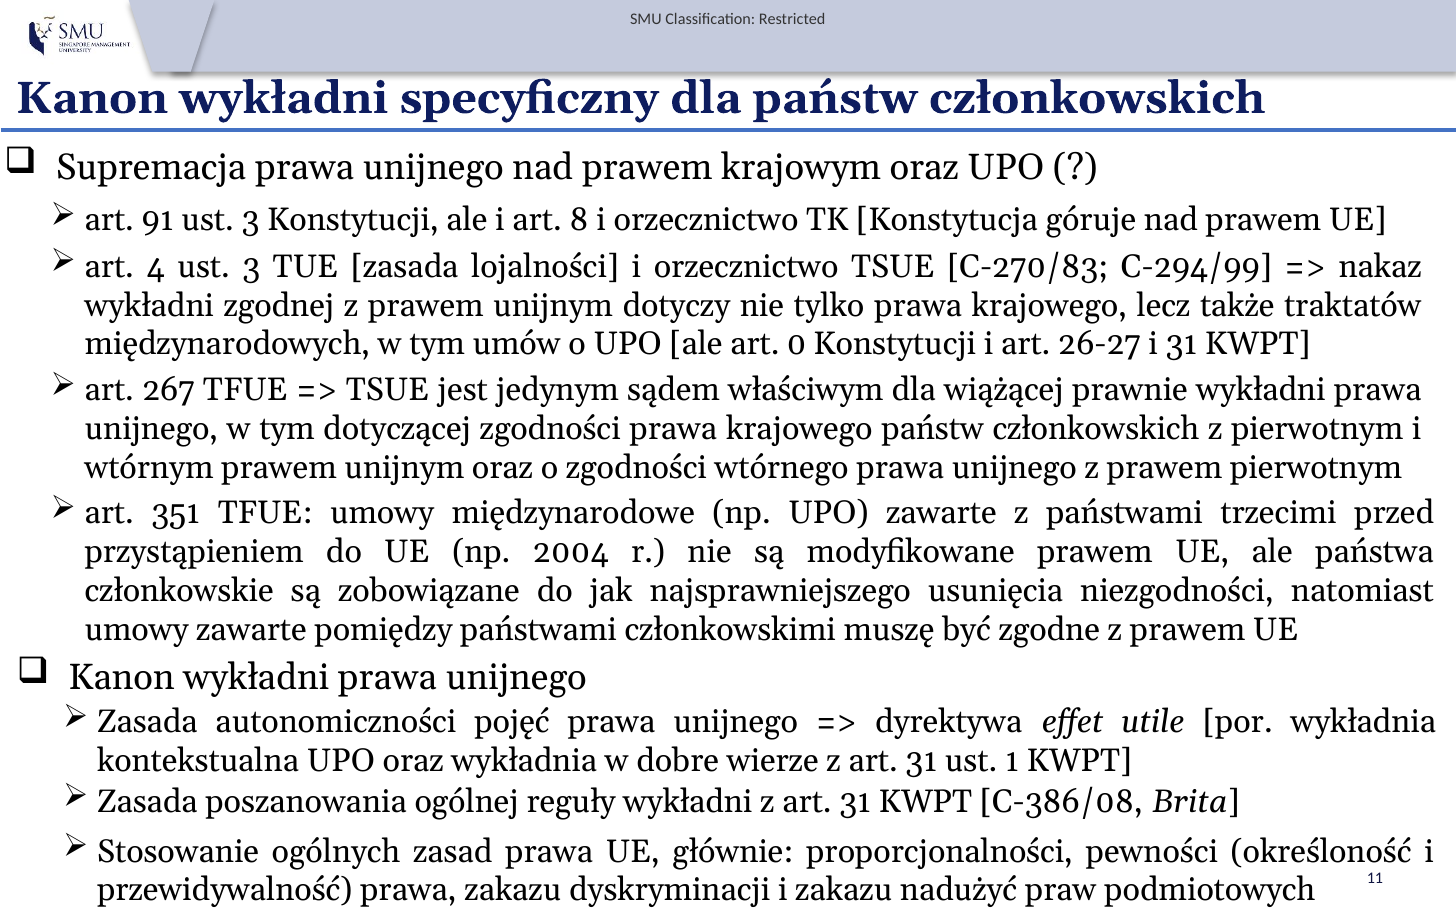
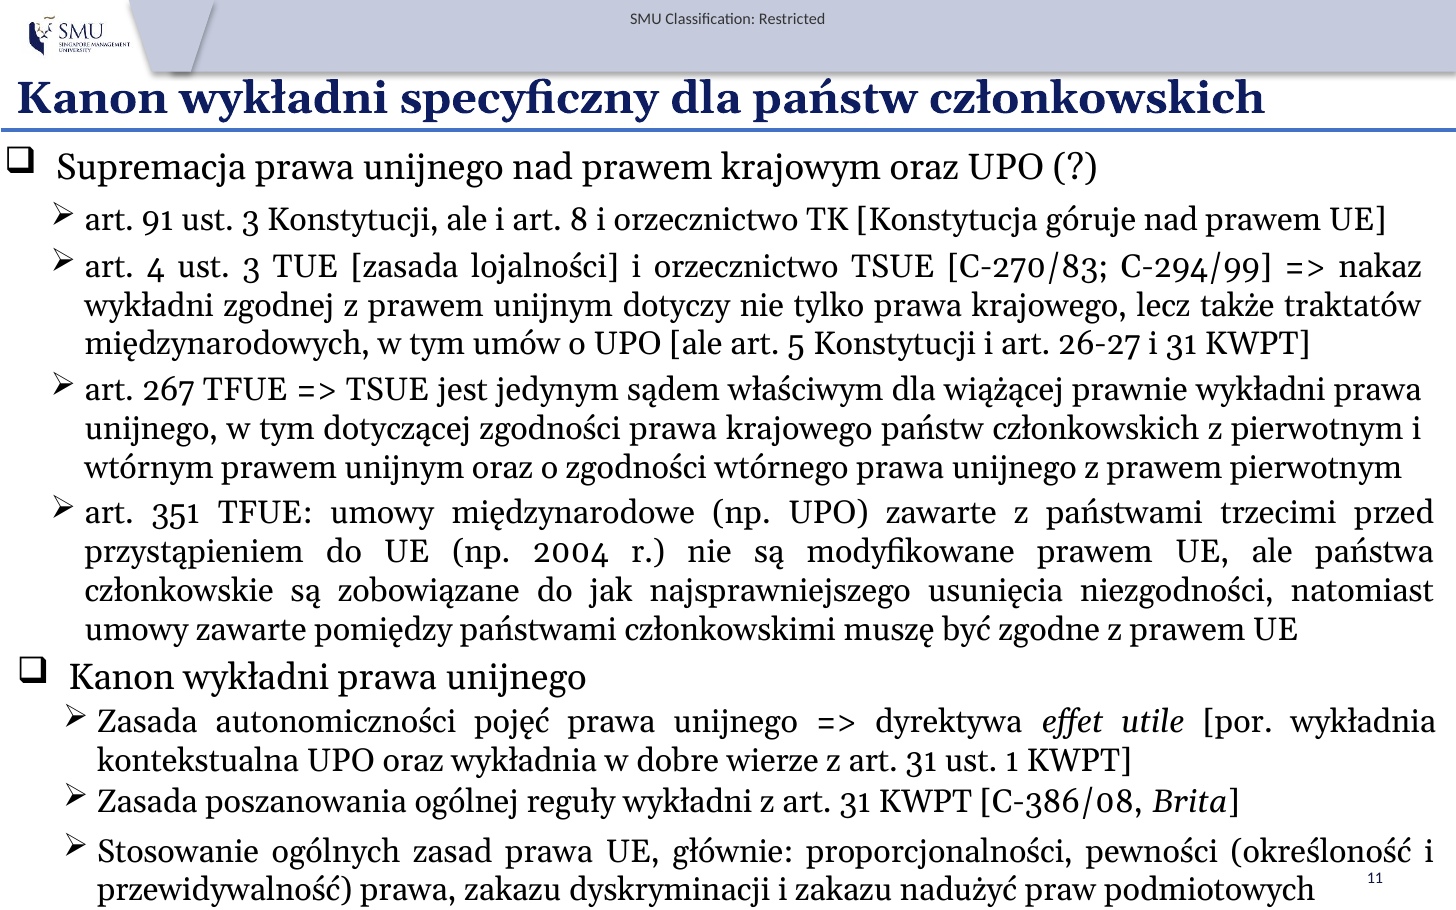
0: 0 -> 5 (796, 344)
